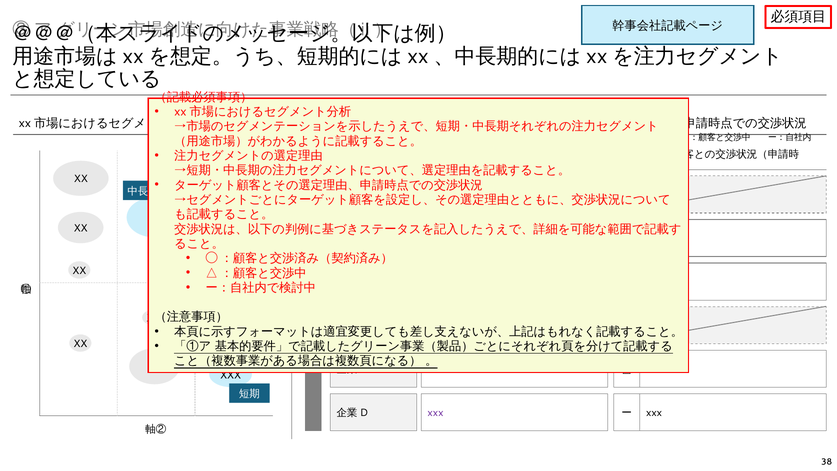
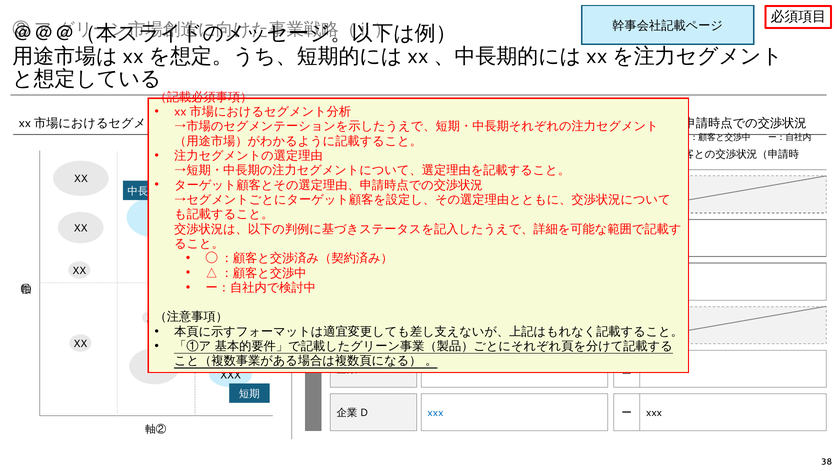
xxx colour: purple -> blue (435, 413)
